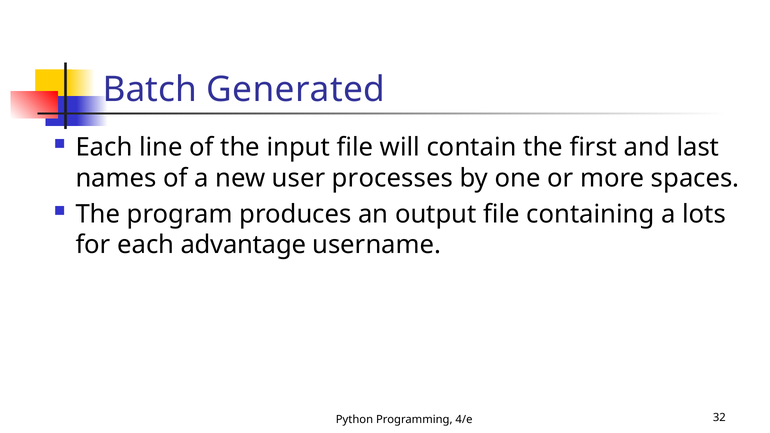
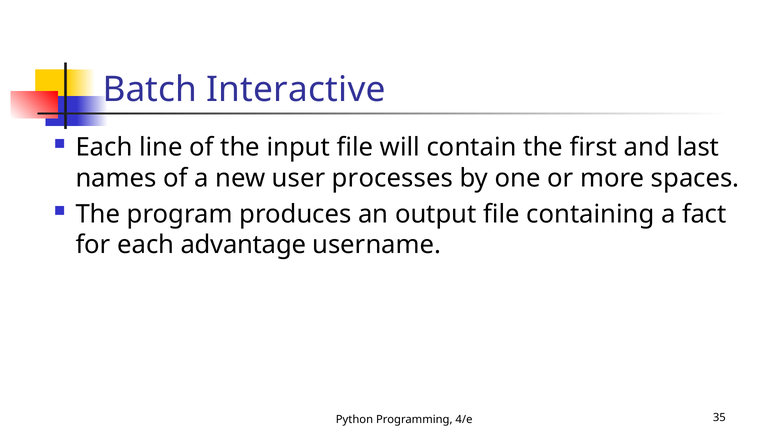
Generated: Generated -> Interactive (296, 90)
lots: lots -> fact (704, 214)
32: 32 -> 35 (719, 418)
